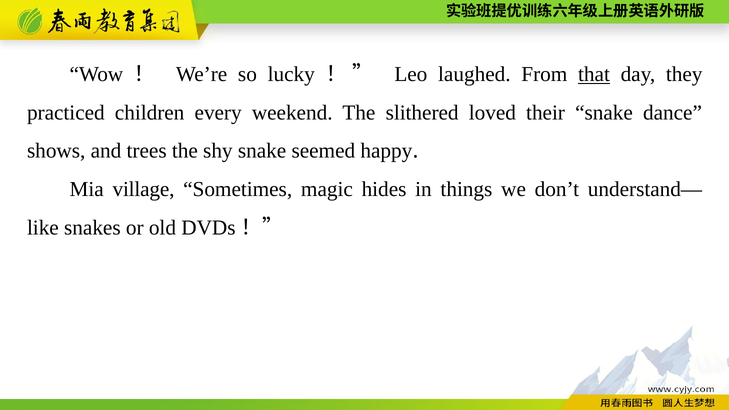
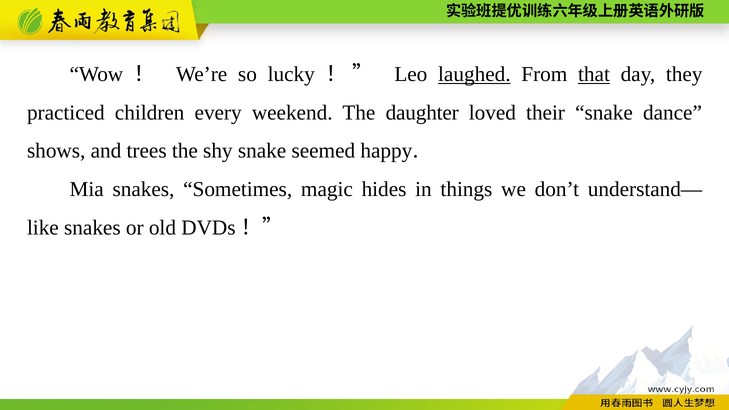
laughed underline: none -> present (474, 74)
slithered: slithered -> daughter (422, 113)
Mia village: village -> snakes (143, 189)
